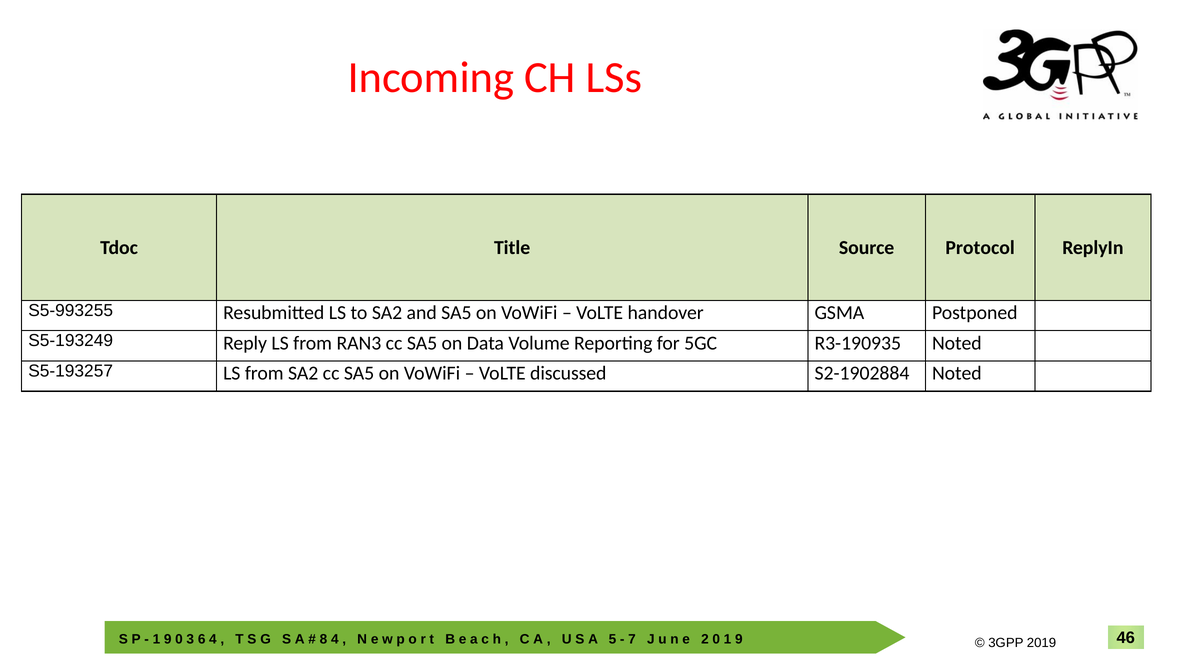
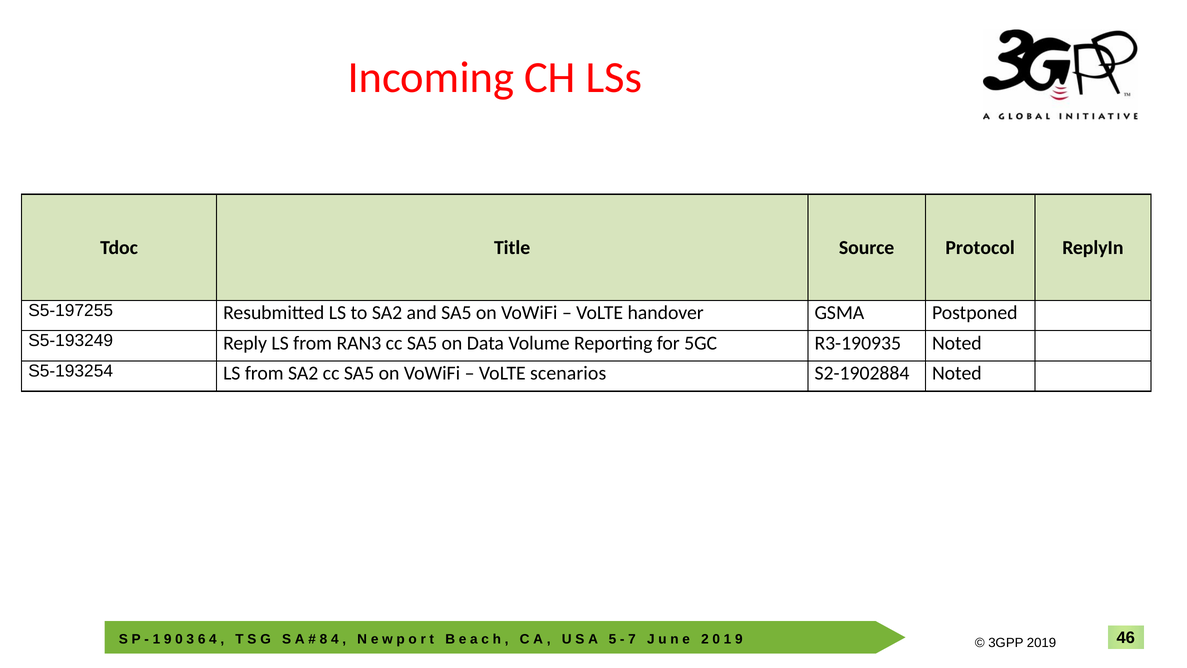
S5-993255: S5-993255 -> S5-197255 (71, 310)
S5-193257: S5-193257 -> S5-193254 (71, 371)
discussed: discussed -> scenarios (568, 373)
